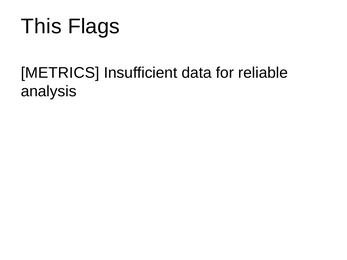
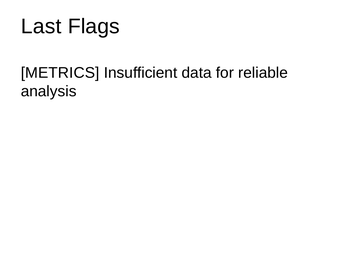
This: This -> Last (41, 26)
